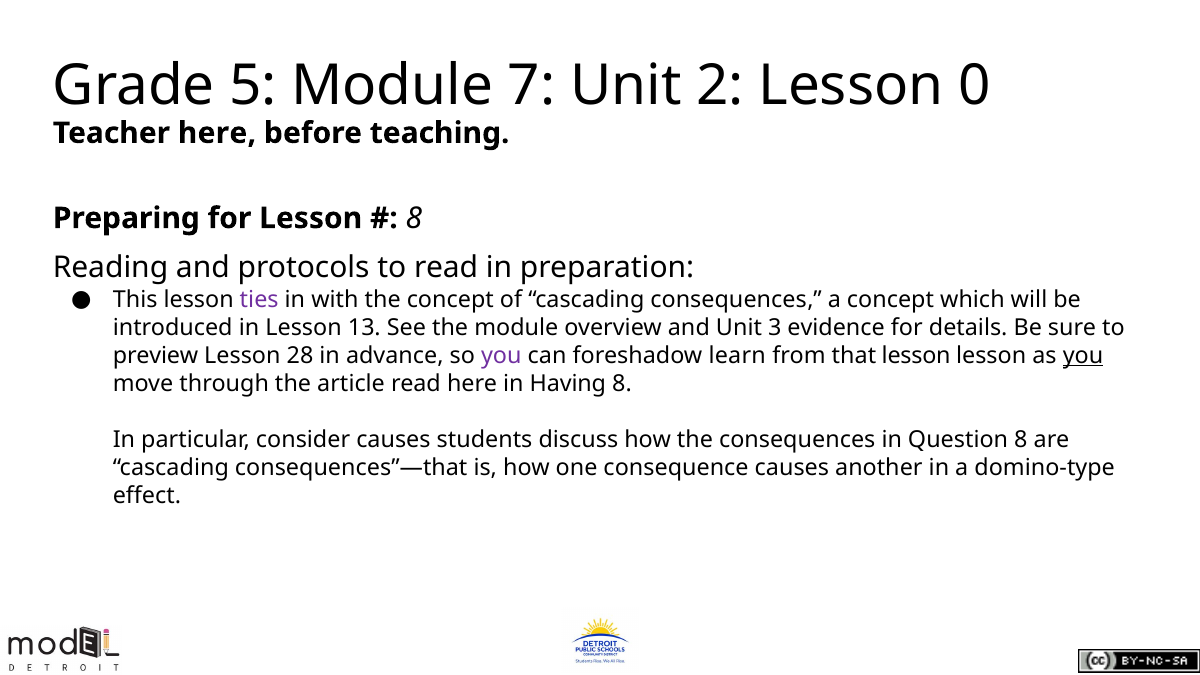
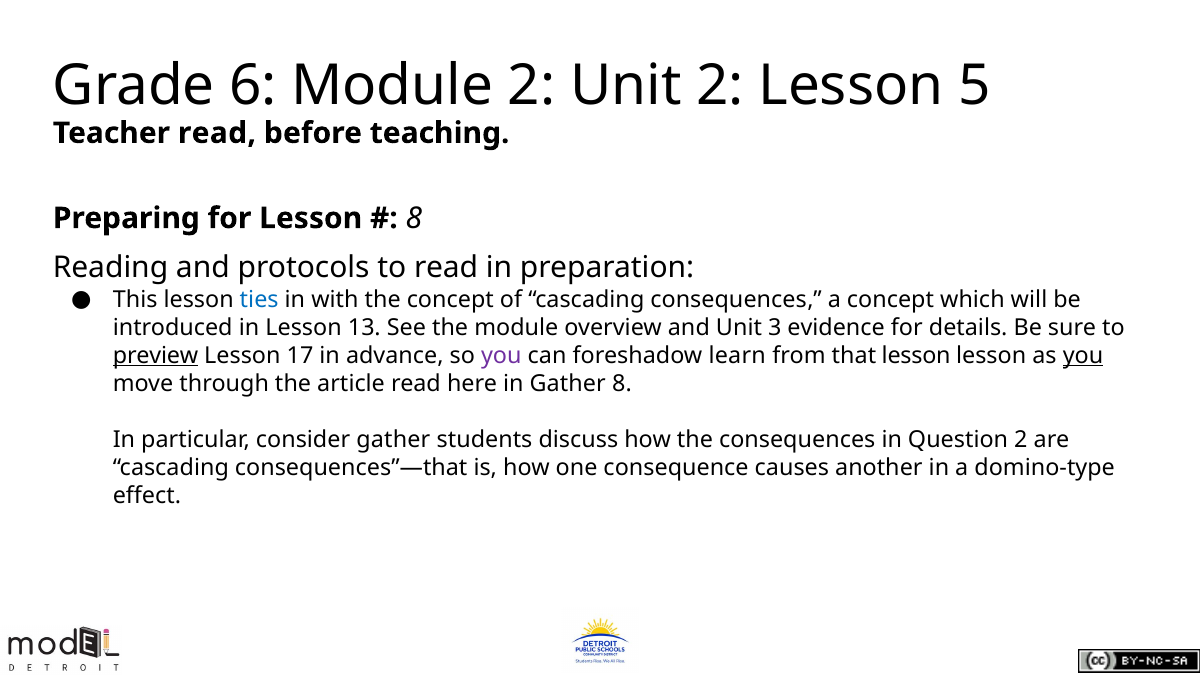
5: 5 -> 6 (253, 86)
Module 7: 7 -> 2 (532, 86)
0: 0 -> 5 (974, 86)
Teacher here: here -> read (217, 133)
ties colour: purple -> blue (259, 299)
preview underline: none -> present (156, 355)
28: 28 -> 17 (300, 355)
in Having: Having -> Gather (568, 383)
consider causes: causes -> gather (393, 439)
Question 8: 8 -> 2 (1021, 439)
